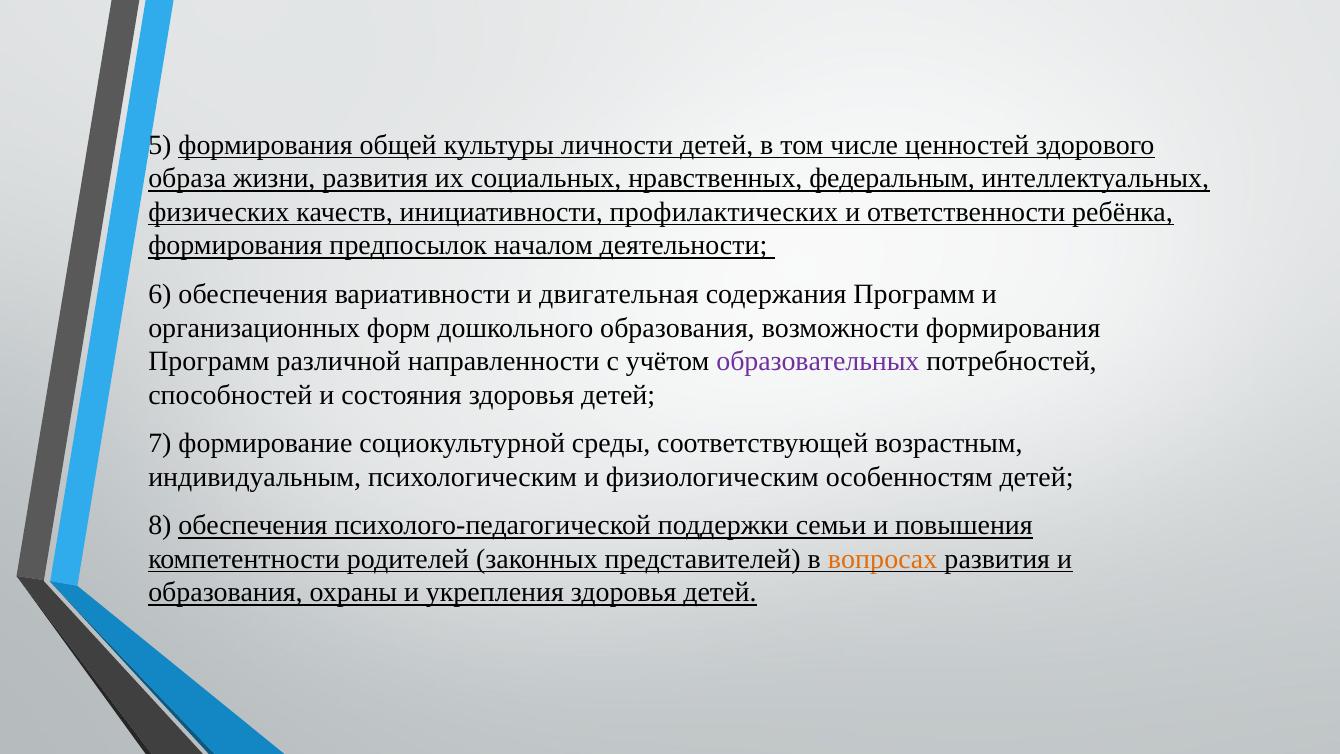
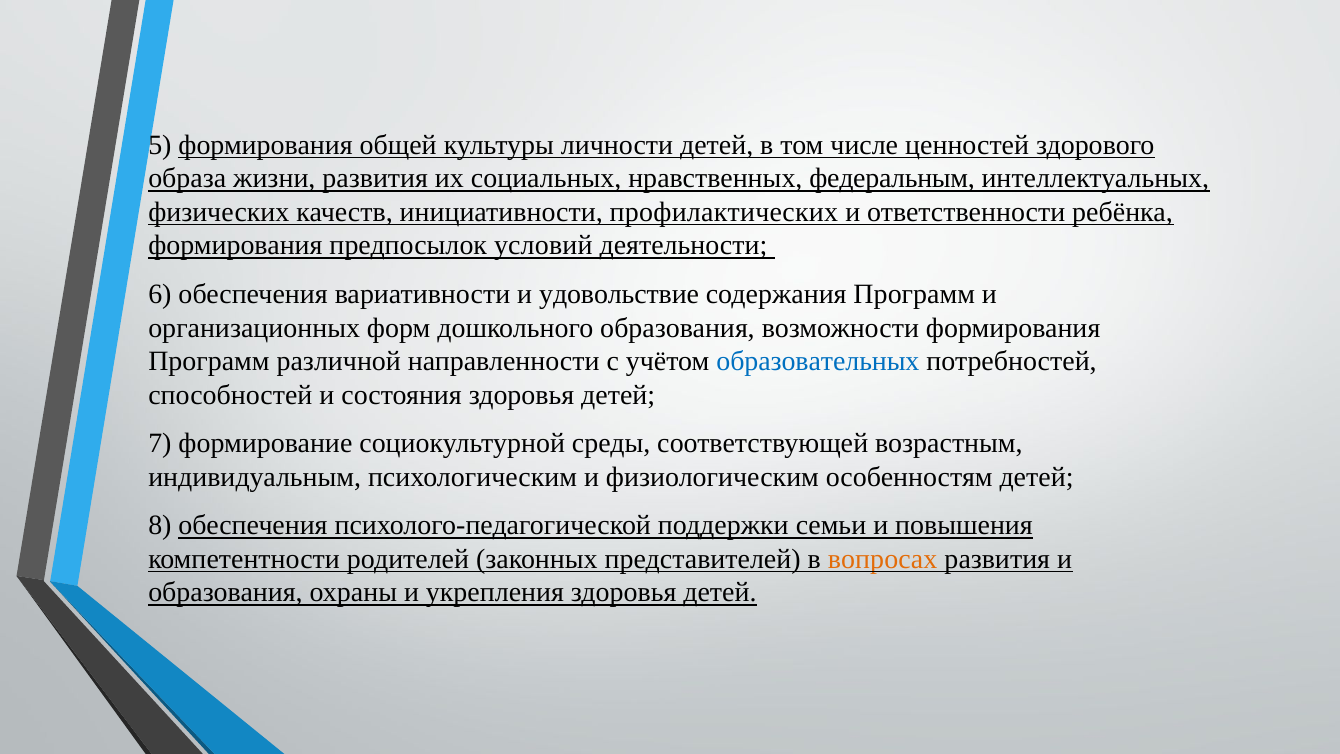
началом: началом -> условий (543, 246)
двигательная: двигательная -> удовольствие (619, 294)
образовательных colour: purple -> blue (818, 361)
